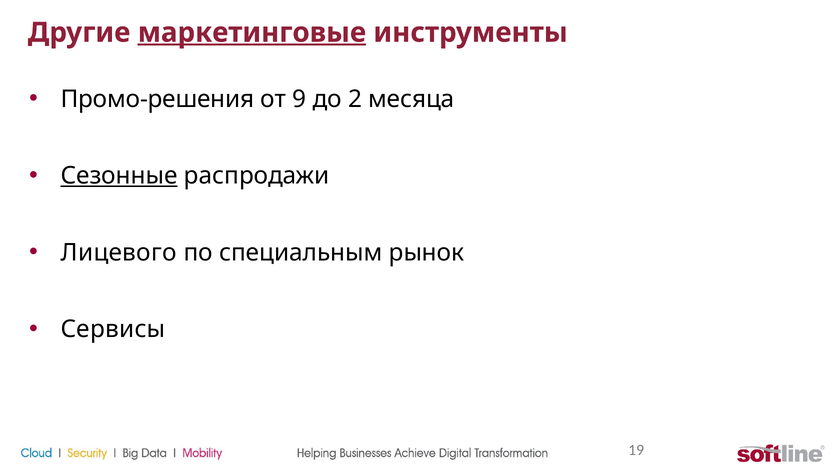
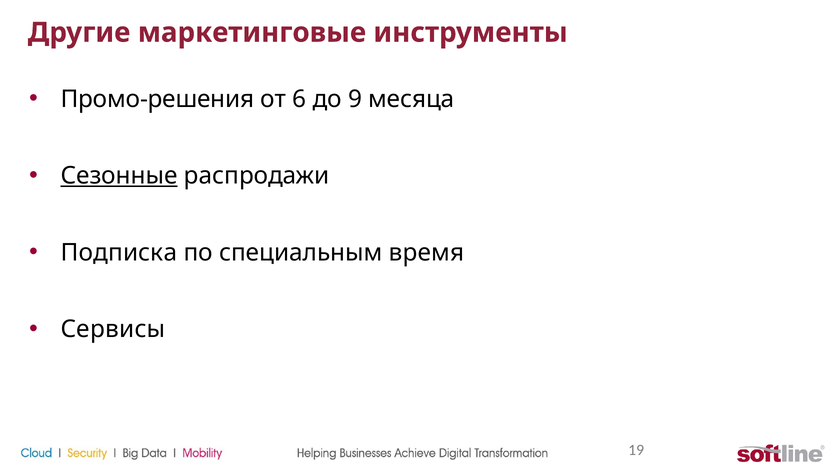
маркетинговые underline: present -> none (252, 32)
9: 9 -> 6 (299, 99)
2: 2 -> 9 (355, 99)
Лицевого: Лицевого -> Подписка (119, 252)
рынок: рынок -> время (426, 252)
